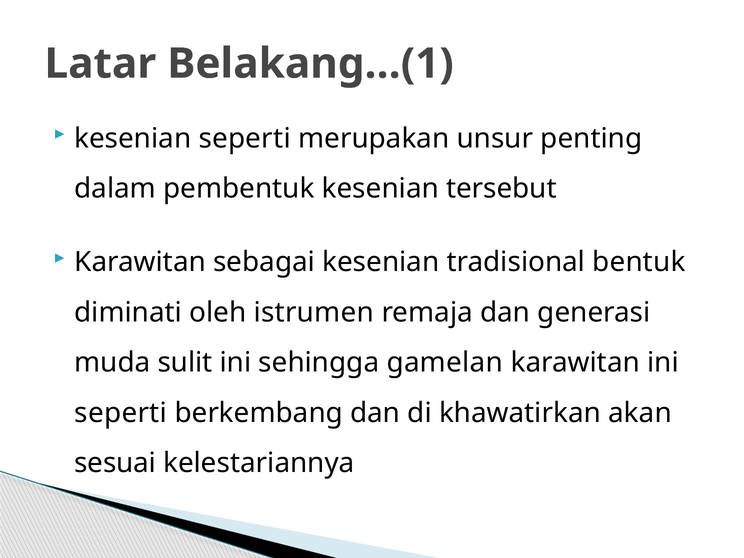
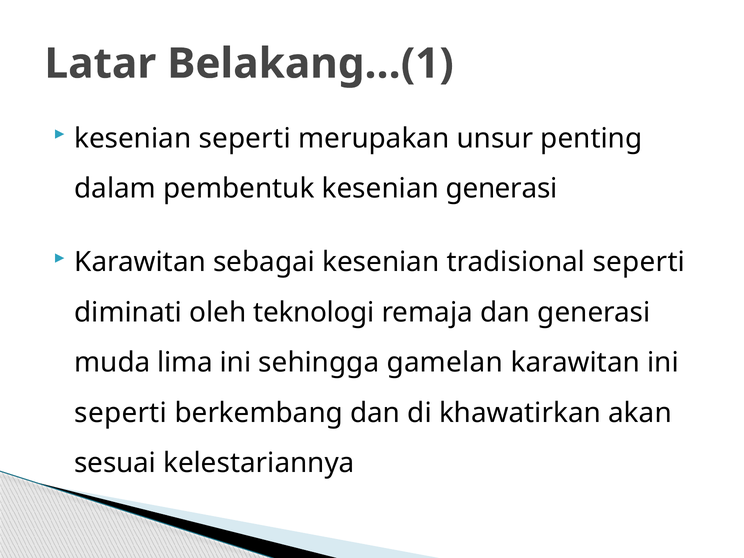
kesenian tersebut: tersebut -> generasi (502, 189)
tradisional bentuk: bentuk -> seperti (639, 262)
istrumen: istrumen -> teknologi (314, 312)
sulit: sulit -> lima (185, 363)
